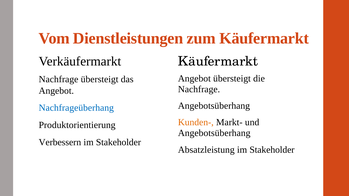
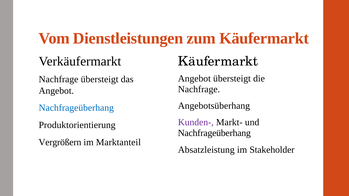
Kunden- colour: orange -> purple (196, 123)
Angebotsüberhang: Angebotsüberhang -> Nachfrageüberhang (214, 133)
Verbessern: Verbessern -> Vergrößern (60, 142)
Stakeholder: Stakeholder -> Marktanteil (118, 142)
